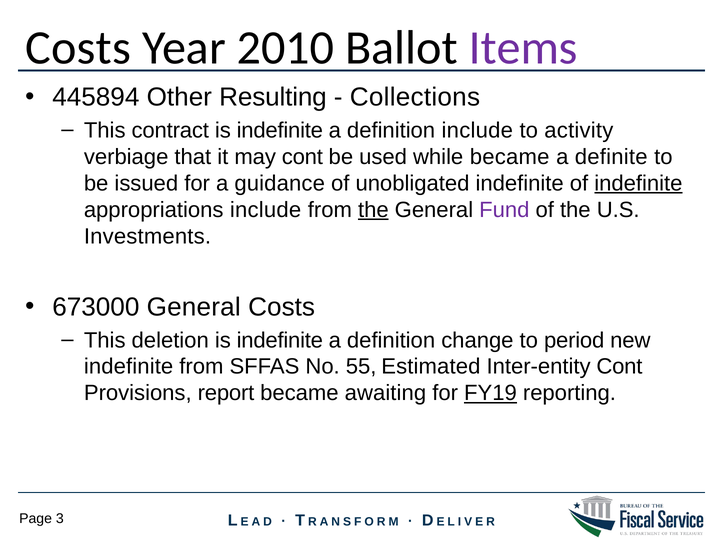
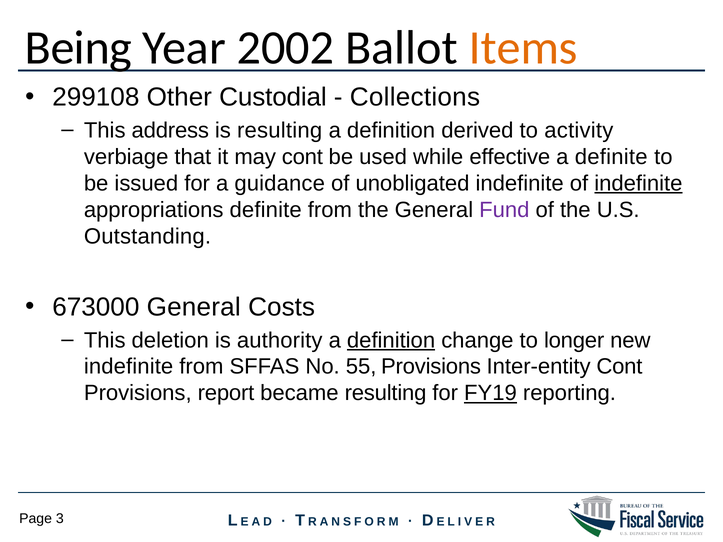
Costs: Costs -> Being (78, 48)
2010: 2010 -> 2002 (285, 48)
Items colour: purple -> orange (523, 48)
445894: 445894 -> 299108 (96, 97)
Resulting: Resulting -> Custodial (273, 97)
contract: contract -> address (170, 130)
indefinite: indefinite -> resulting (280, 130)
definition include: include -> derived (477, 130)
while became: became -> effective (510, 157)
appropriations include: include -> definite (266, 210)
the underline: present -> none (373, 210)
Investments: Investments -> Outstanding (147, 236)
indefinite: indefinite -> authority (280, 340)
definition underline: none -> present (391, 340)
period: period -> longer (574, 340)
55 Estimated: Estimated -> Provisions (431, 367)
became awaiting: awaiting -> resulting (386, 393)
